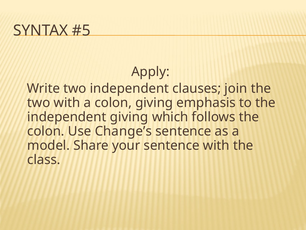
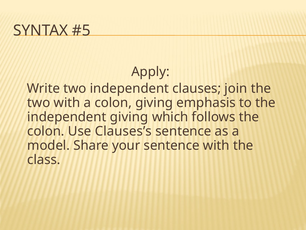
Change’s: Change’s -> Clauses’s (123, 131)
